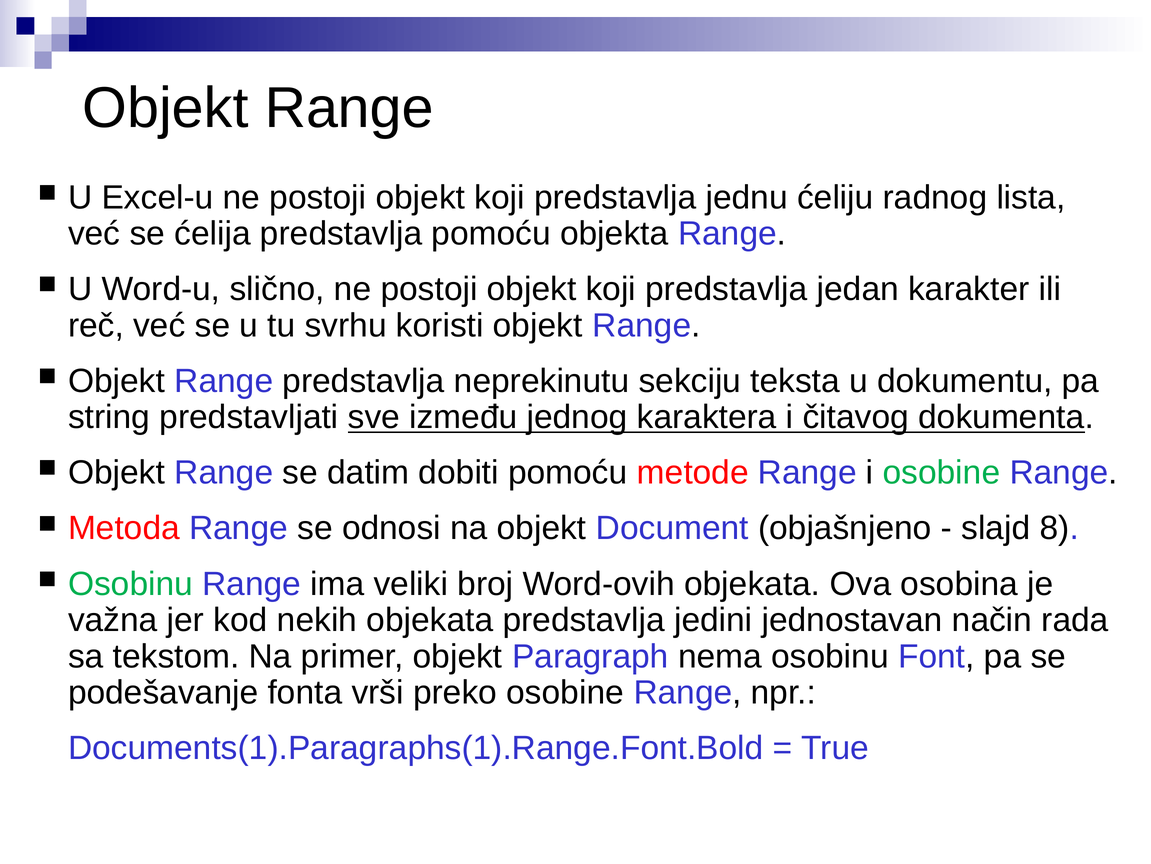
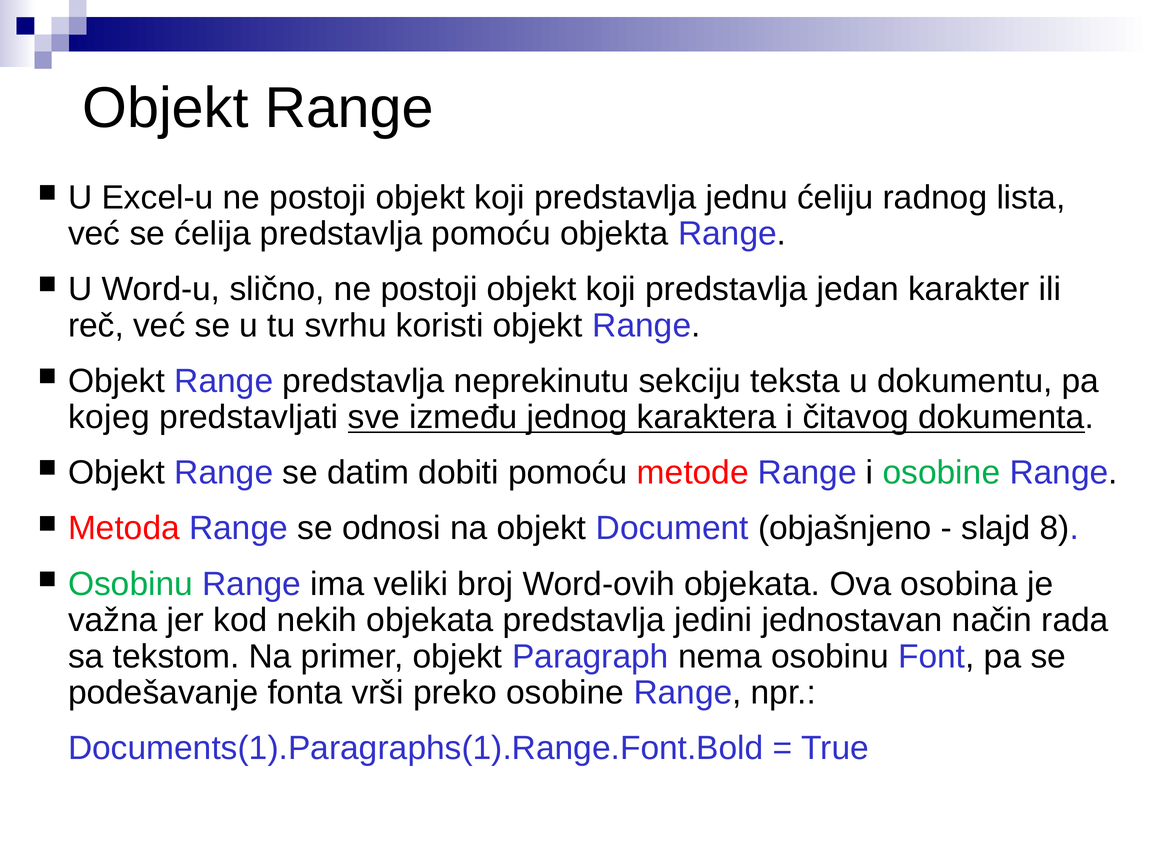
string: string -> kojeg (109, 417)
